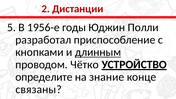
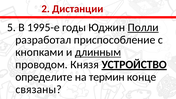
1956-е: 1956-е -> 1995-е (43, 27)
Полли underline: none -> present (143, 27)
Чётко: Чётко -> Князя (85, 65)
знание: знание -> термин (107, 77)
